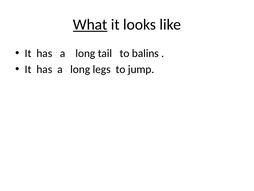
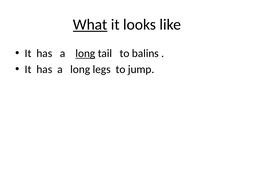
long underline: none -> present (85, 53)
